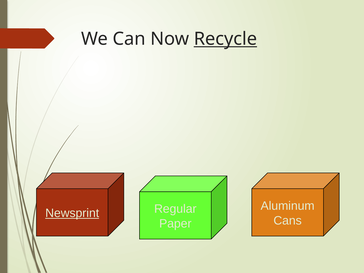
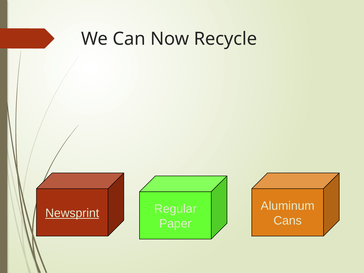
Recycle underline: present -> none (225, 39)
